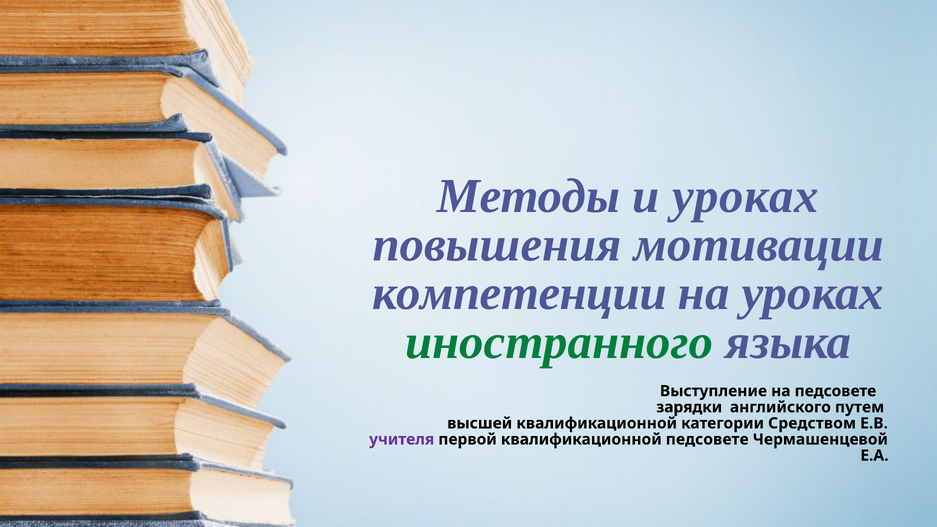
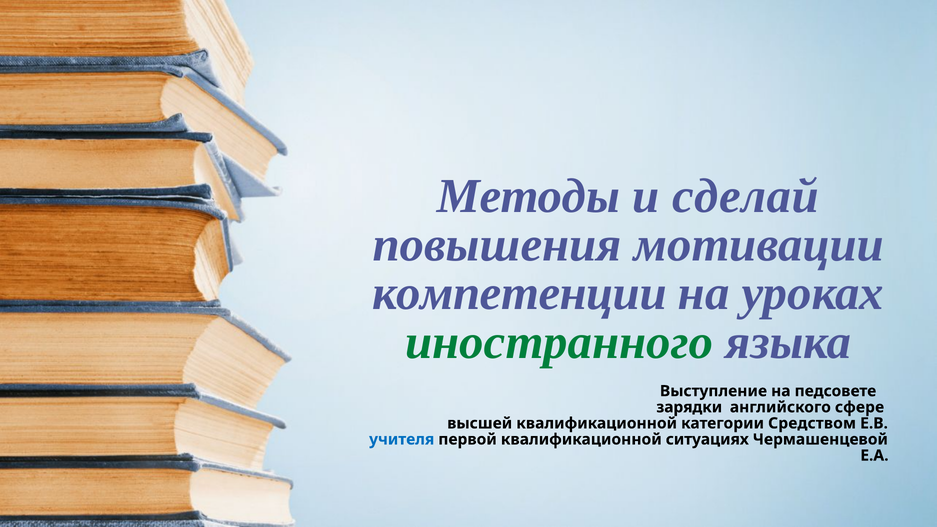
и уроках: уроках -> сделай (745, 196)
путем: путем -> сфере (860, 407)
учителя colour: purple -> blue (402, 440)
квалификационной педсовете: педсовете -> ситуациях (707, 440)
